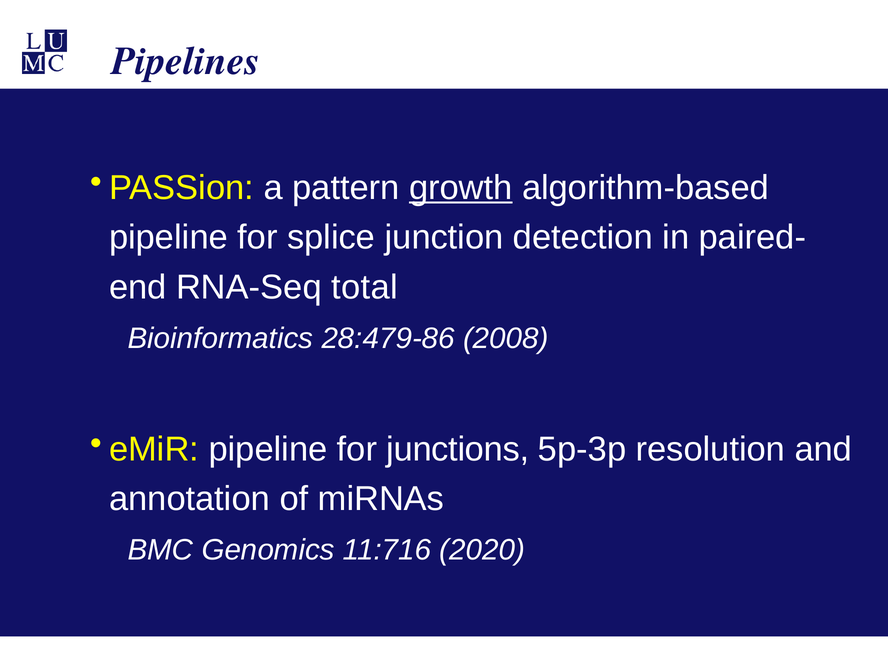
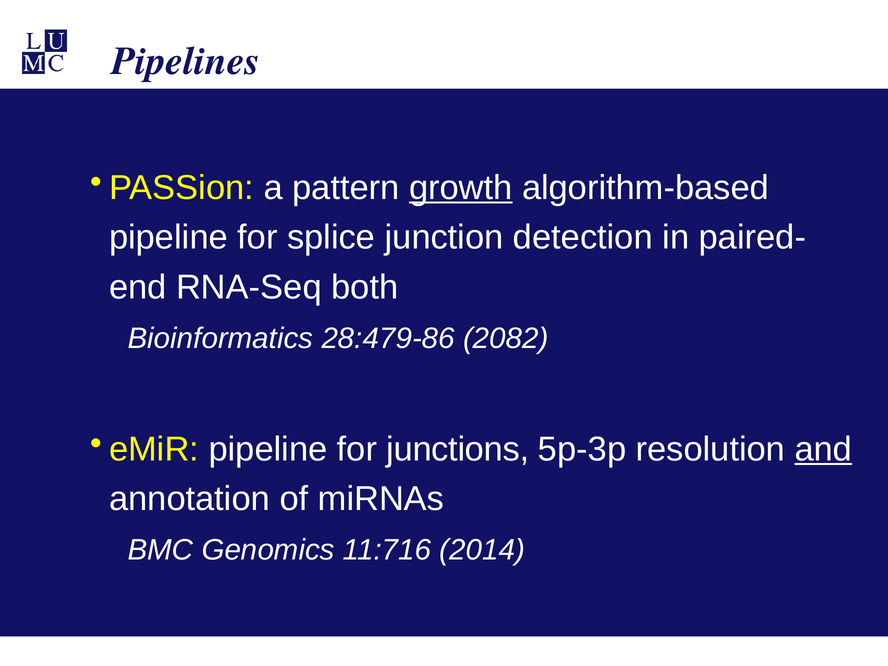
total: total -> both (365, 287)
2008: 2008 -> 2082 (506, 339)
and underline: none -> present (823, 449)
2020: 2020 -> 2014 (482, 550)
